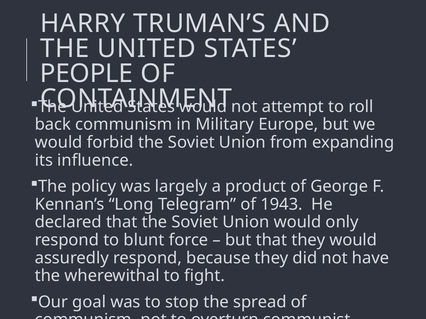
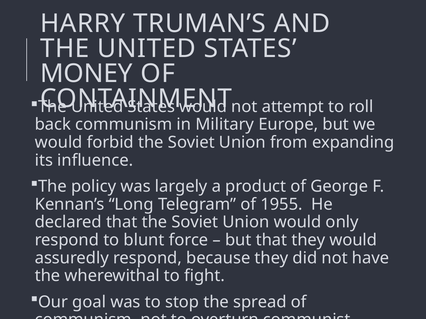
PEOPLE: PEOPLE -> MONEY (86, 74)
1943: 1943 -> 1955 (282, 205)
